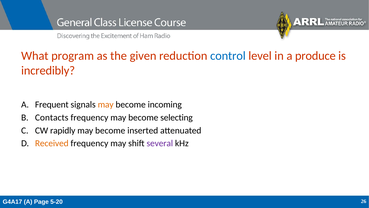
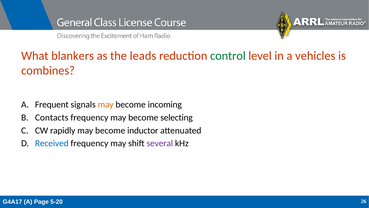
program: program -> blankers (73, 56)
given: given -> leads (143, 56)
control colour: blue -> green (228, 56)
produce: produce -> vehicles (315, 56)
incredibly: incredibly -> combines (48, 70)
inserted: inserted -> inductor (143, 130)
Received colour: orange -> blue (52, 143)
